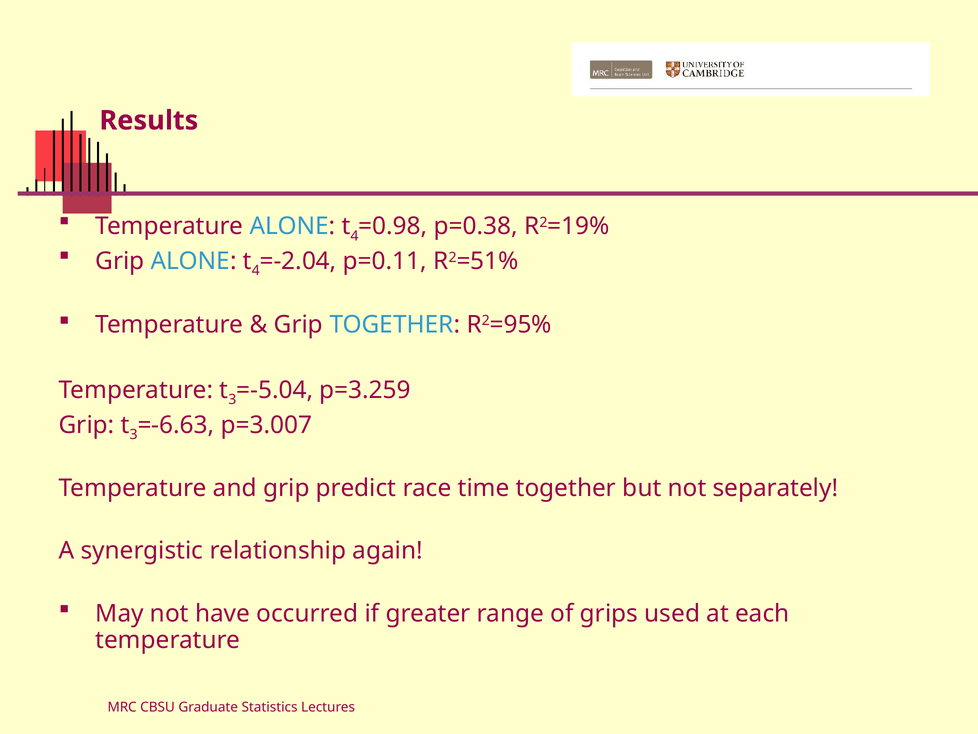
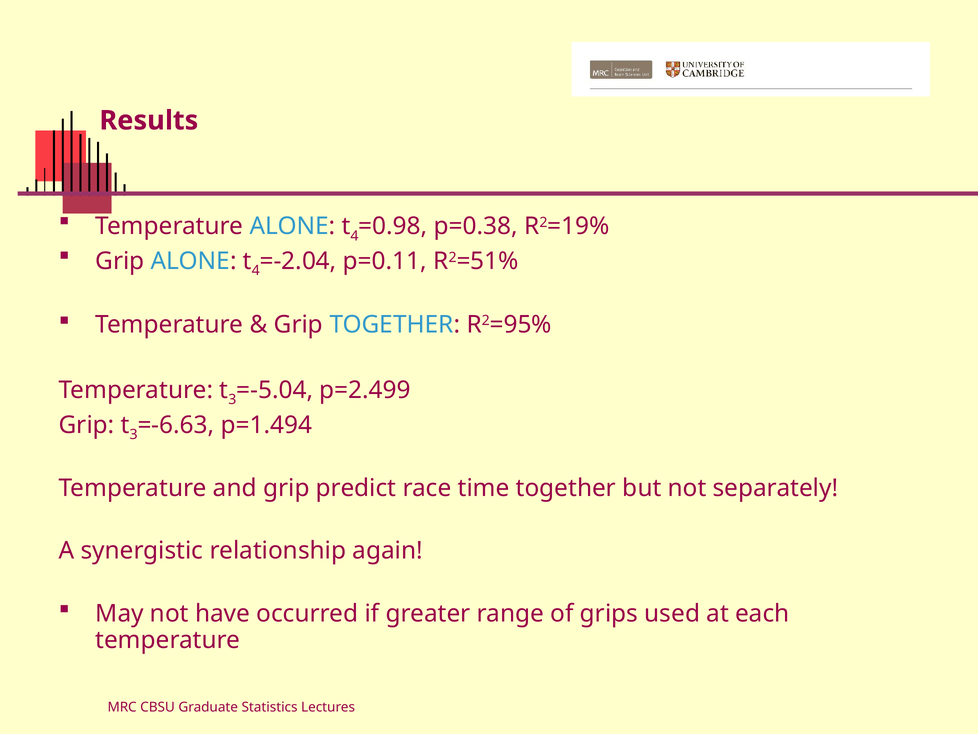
p=3.259: p=3.259 -> p=2.499 (365, 390)
p=3.007: p=3.007 -> p=1.494 (266, 425)
